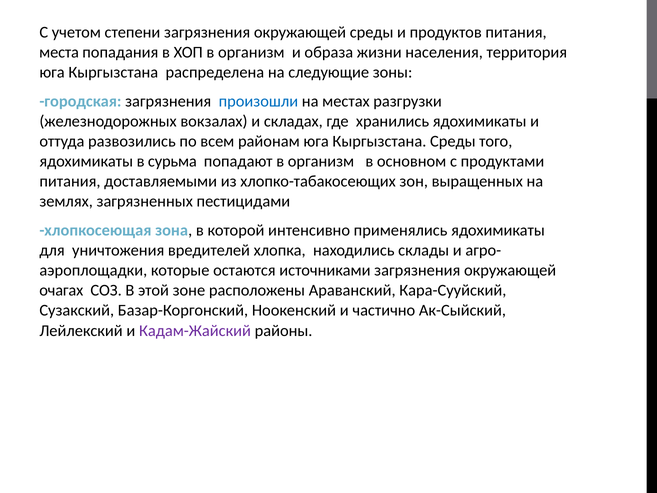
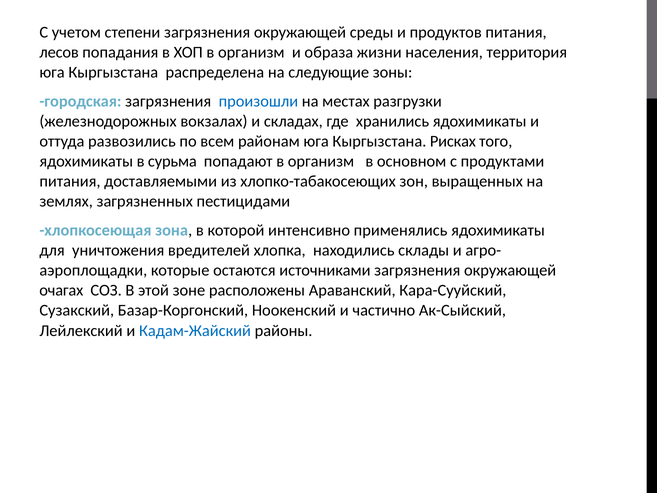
места: места -> лесов (59, 52)
Кыргызстана Среды: Среды -> Рисках (453, 141)
Кадам-Жайский colour: purple -> blue (195, 330)
